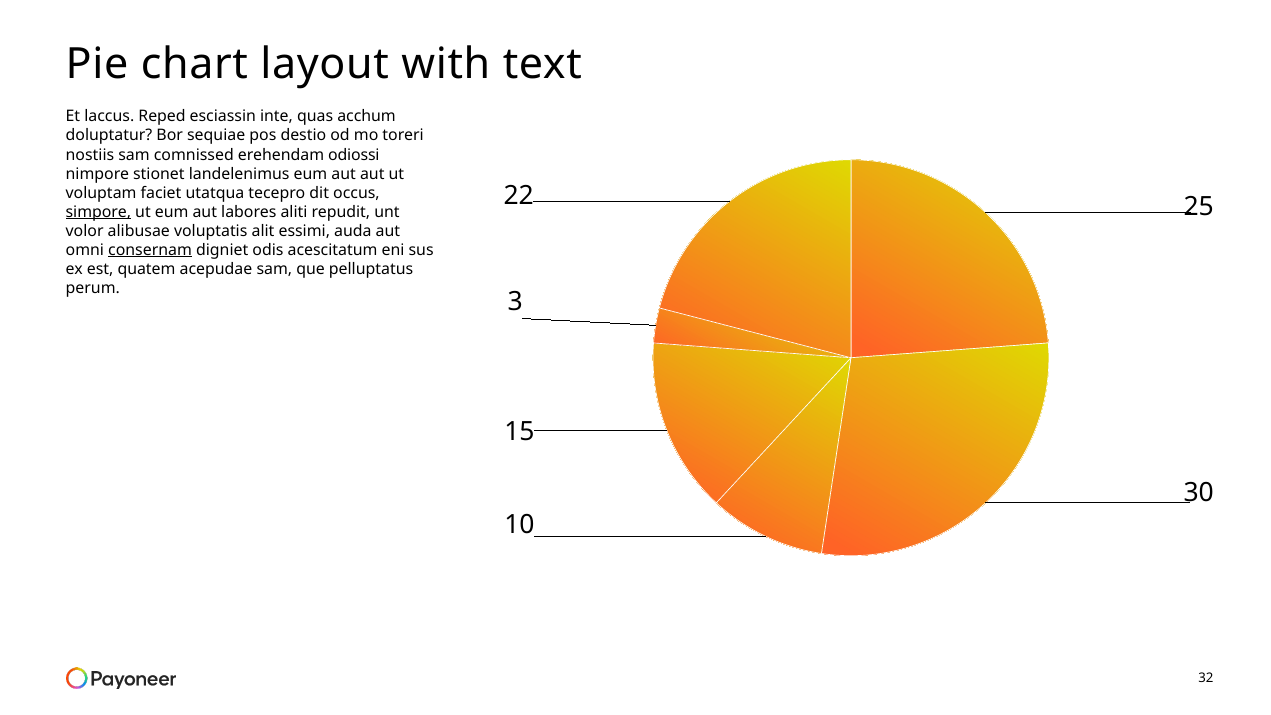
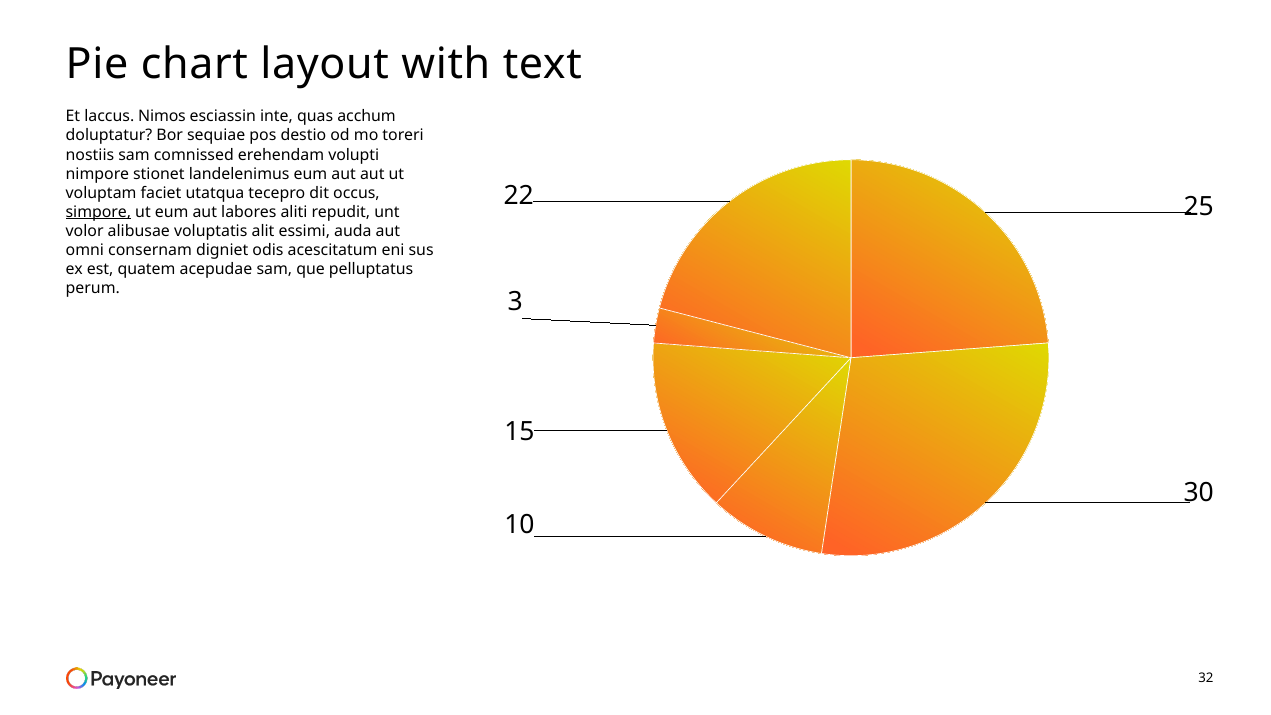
Reped: Reped -> Nimos (162, 117)
odiossi: odiossi -> volupti (354, 155)
consernam underline: present -> none (150, 250)
